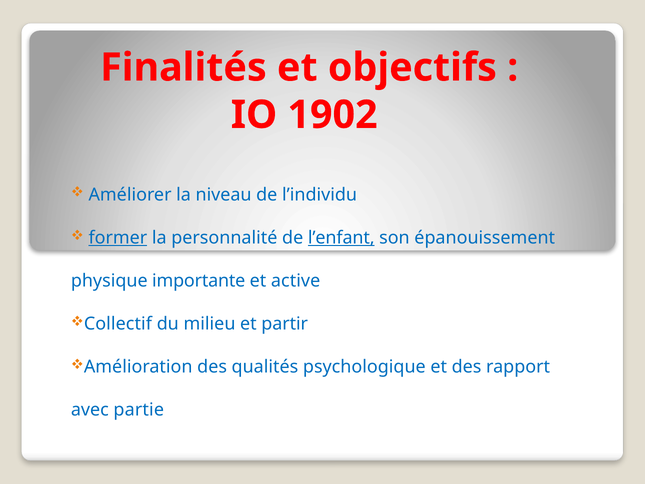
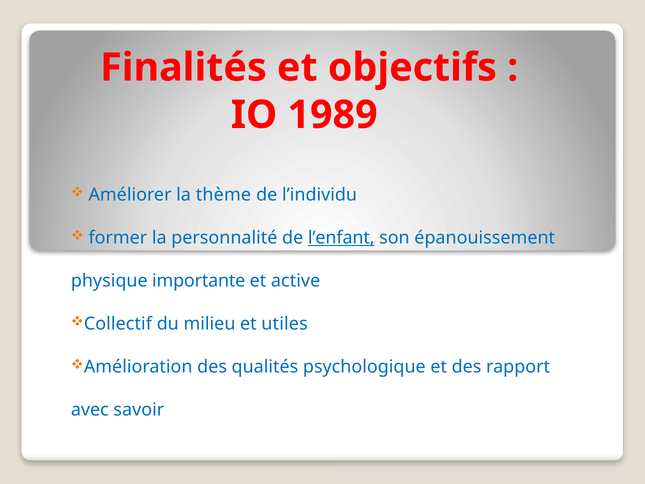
1902: 1902 -> 1989 (333, 115)
niveau: niveau -> thème (223, 195)
former underline: present -> none (118, 238)
partir: partir -> utiles (285, 324)
partie: partie -> savoir (139, 410)
